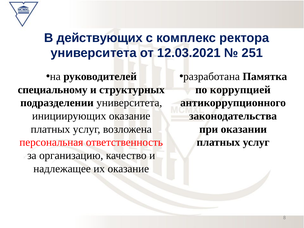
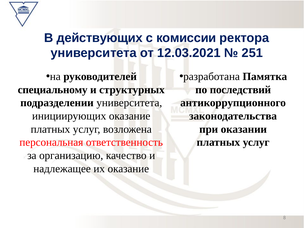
комплекс: комплекс -> комиссии (186, 38)
коррупцией: коррупцией -> последствий (240, 90)
